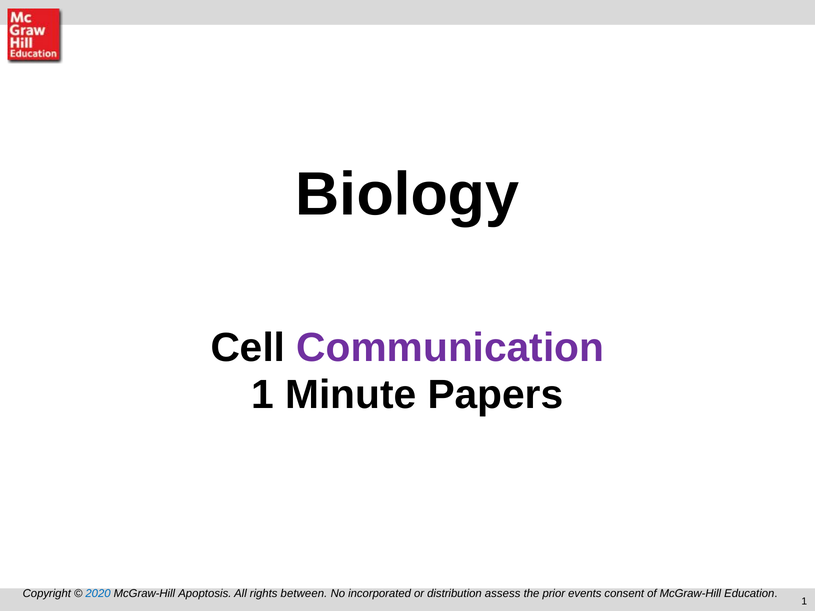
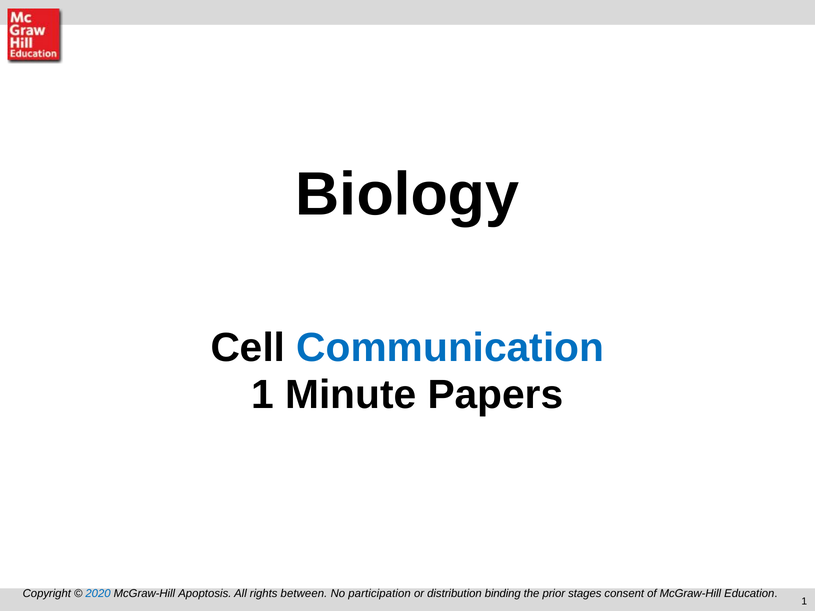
Communication colour: purple -> blue (450, 348)
incorporated: incorporated -> participation (380, 594)
assess: assess -> binding (503, 594)
events: events -> stages (585, 594)
